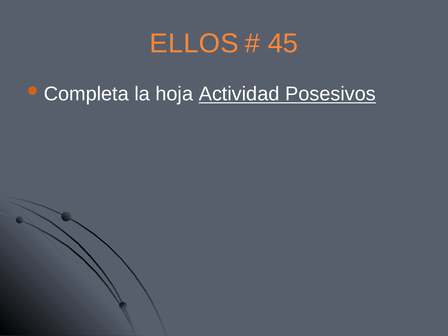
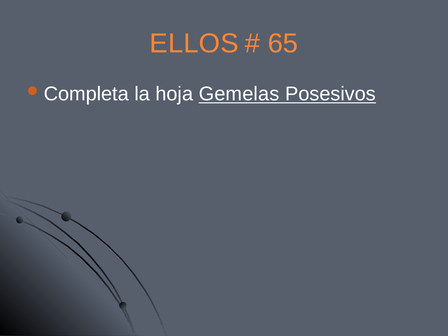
45: 45 -> 65 (283, 43)
Actividad: Actividad -> Gemelas (239, 94)
